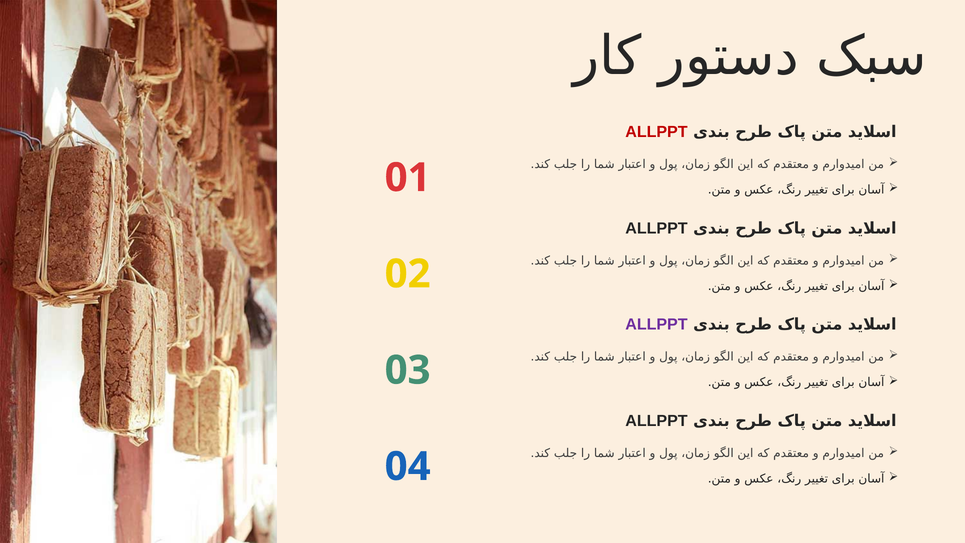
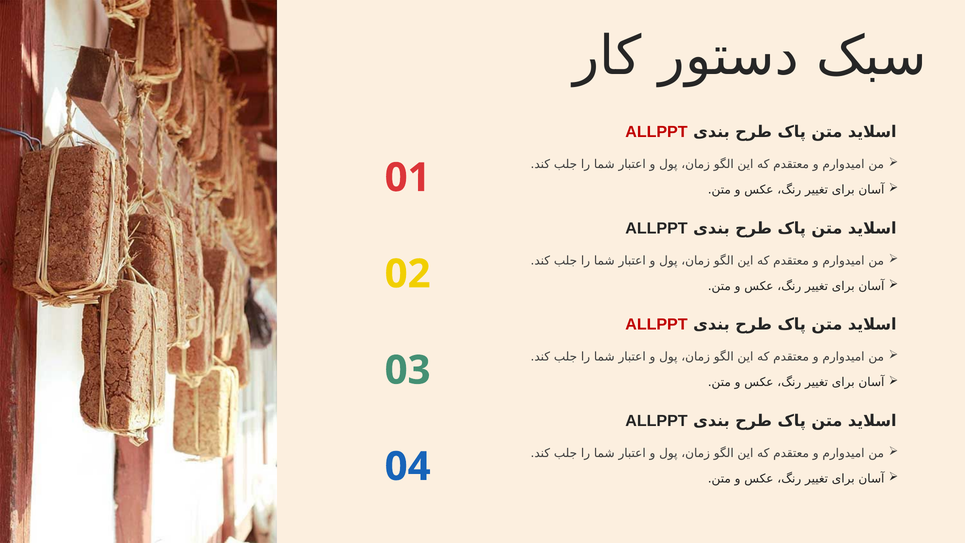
ALLPPT colour: purple -> red (656, 325)
